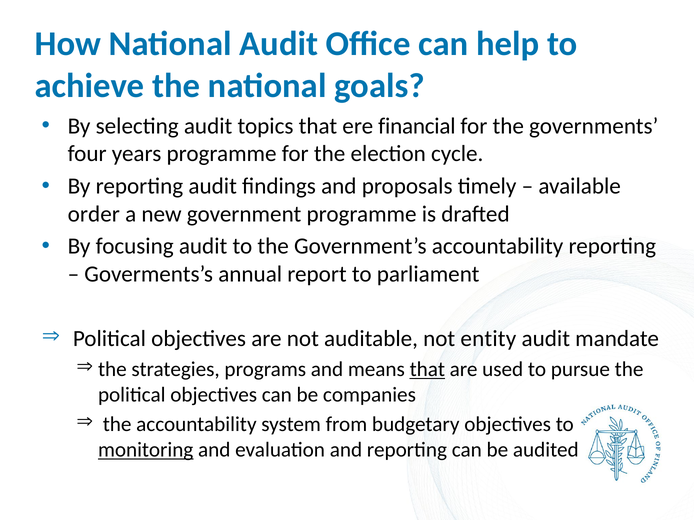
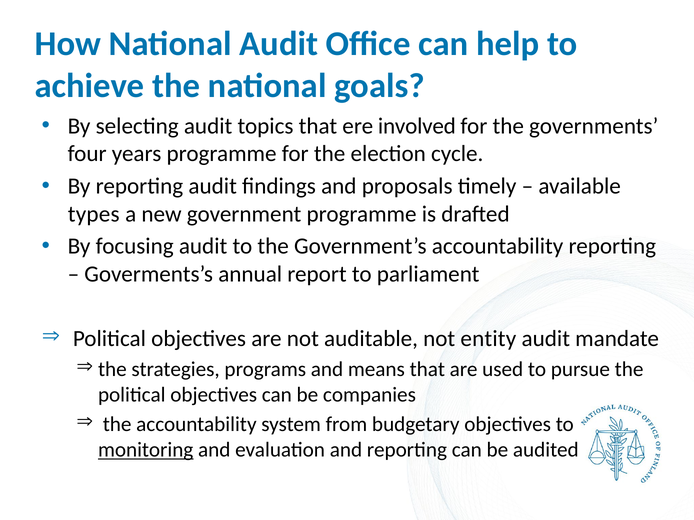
financial: financial -> involved (417, 126)
order: order -> types (94, 214)
that underline: present -> none (427, 370)
